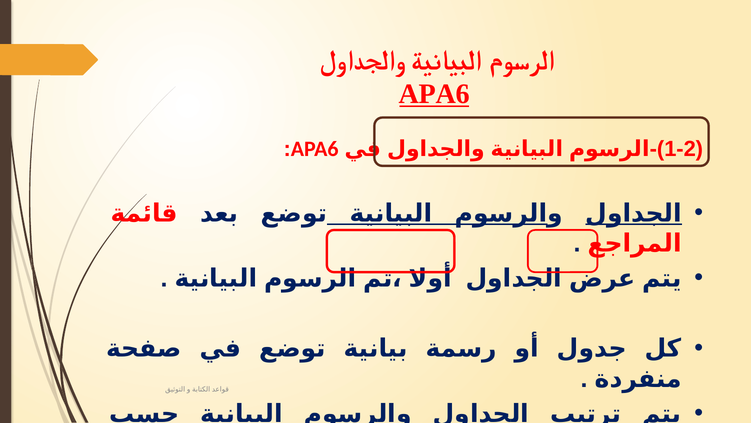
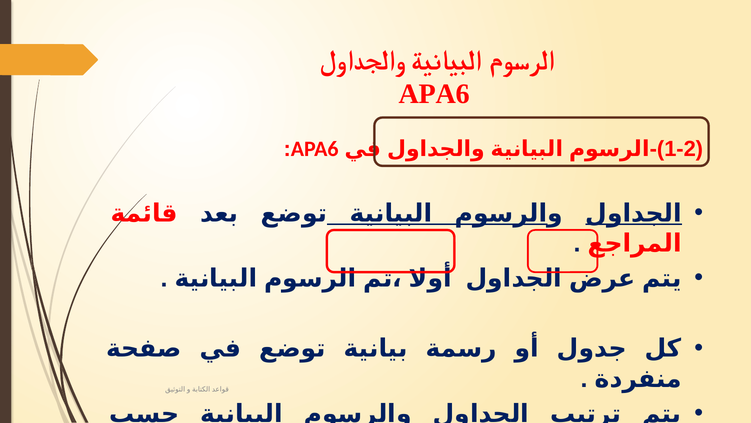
APA6 underline: present -> none (434, 94)
